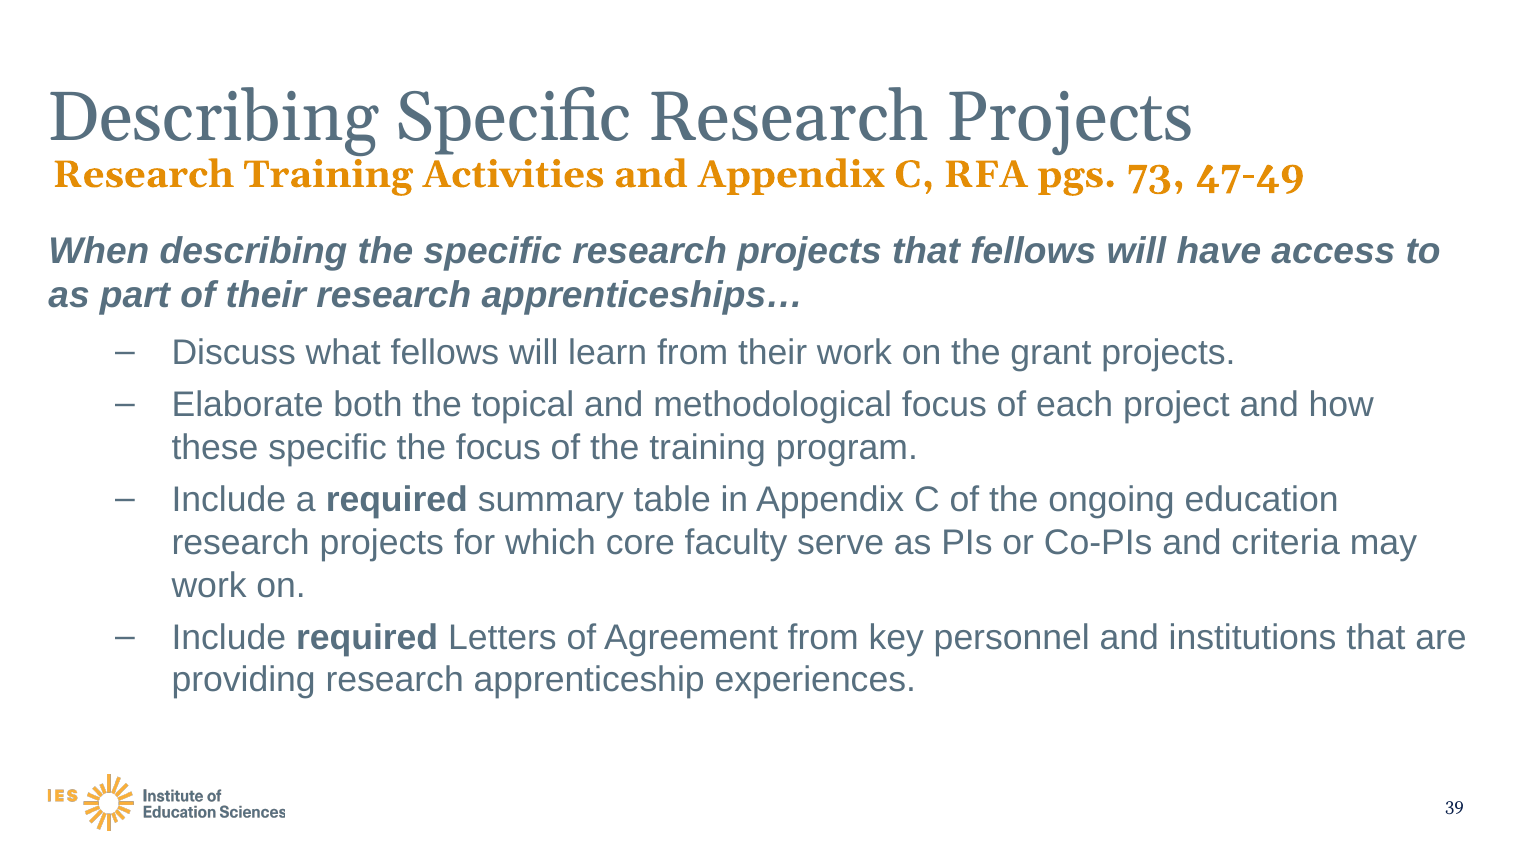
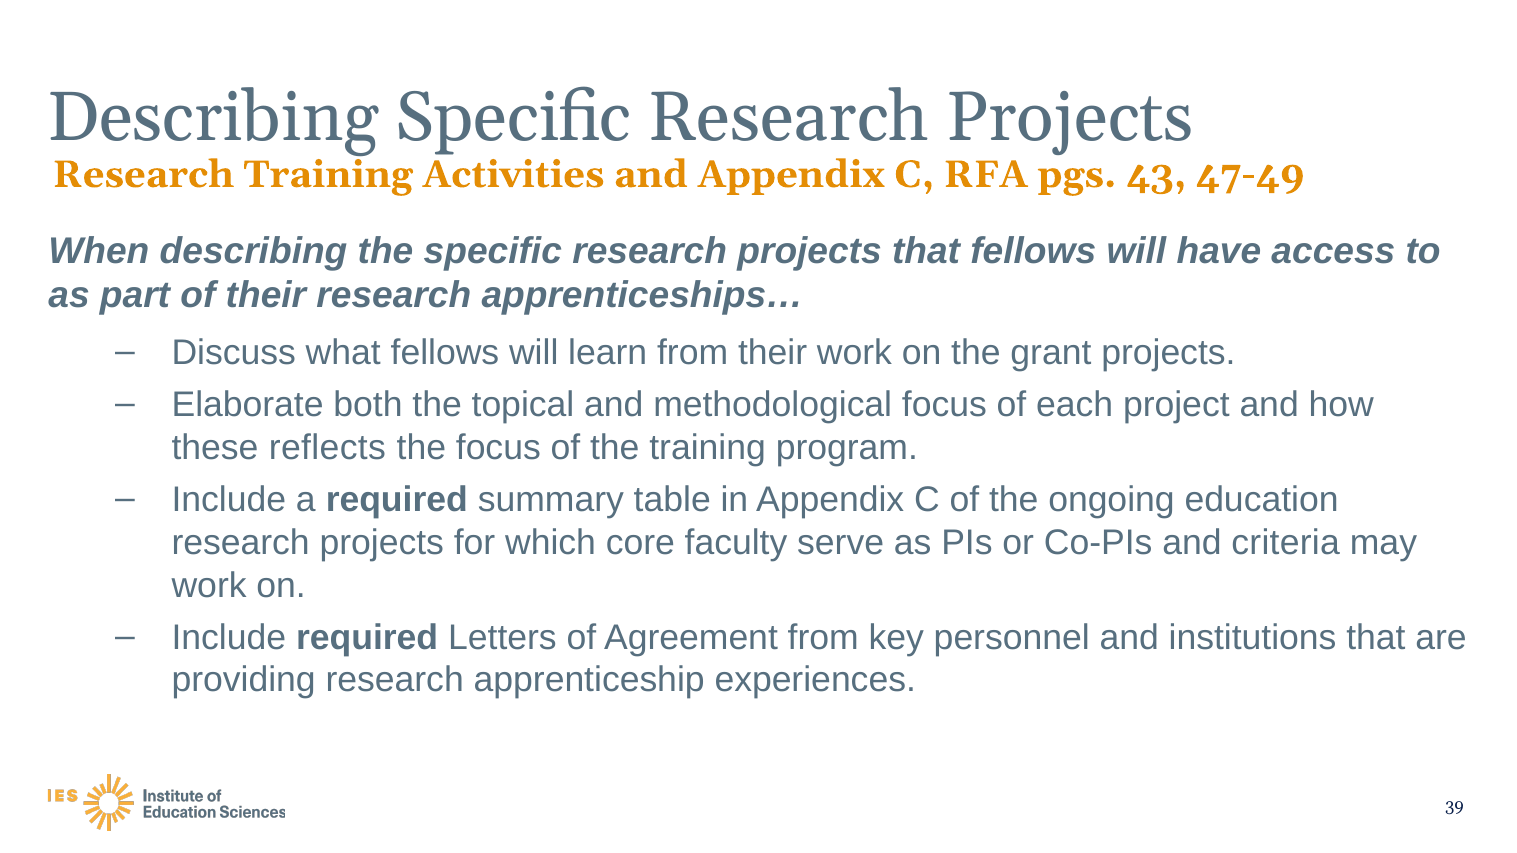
73: 73 -> 43 (1156, 174)
these specific: specific -> reflects (327, 448)
